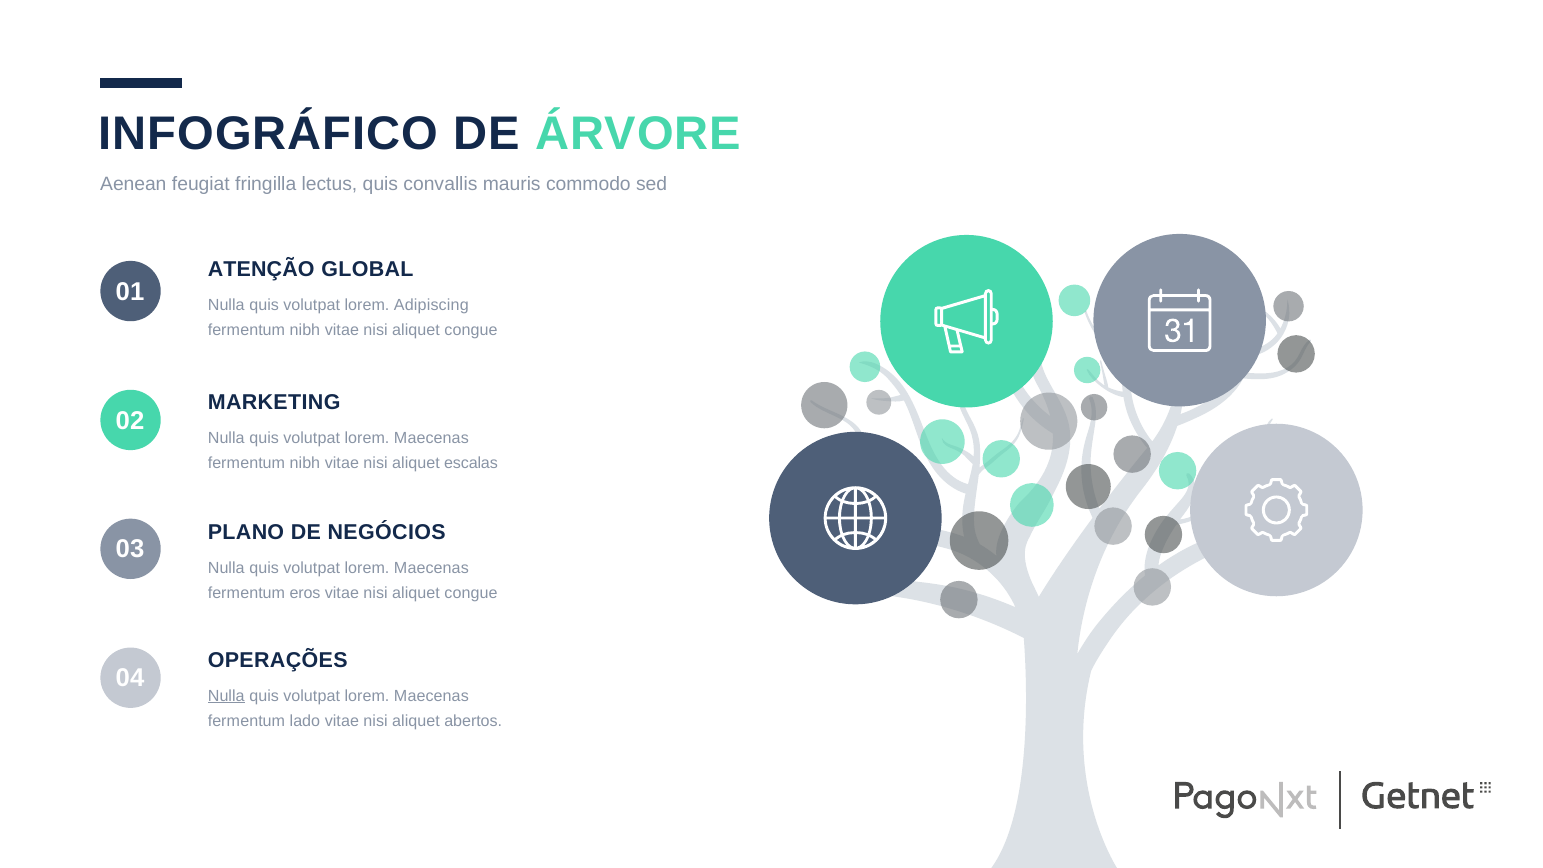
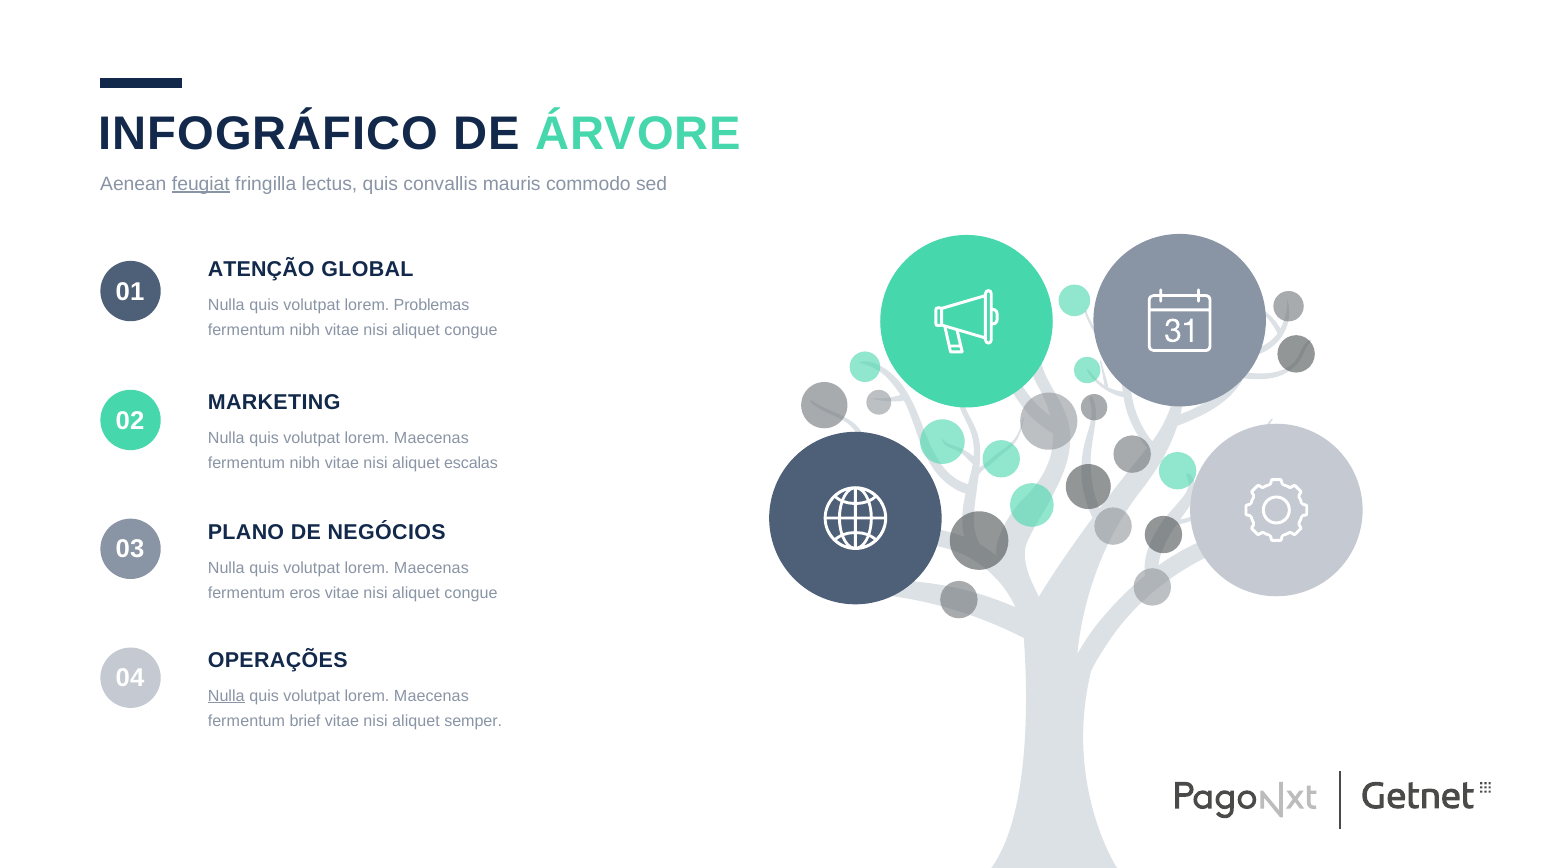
feugiat underline: none -> present (201, 184)
Adipiscing: Adipiscing -> Problemas (432, 305)
lado: lado -> brief (305, 721)
abertos: abertos -> semper (473, 721)
